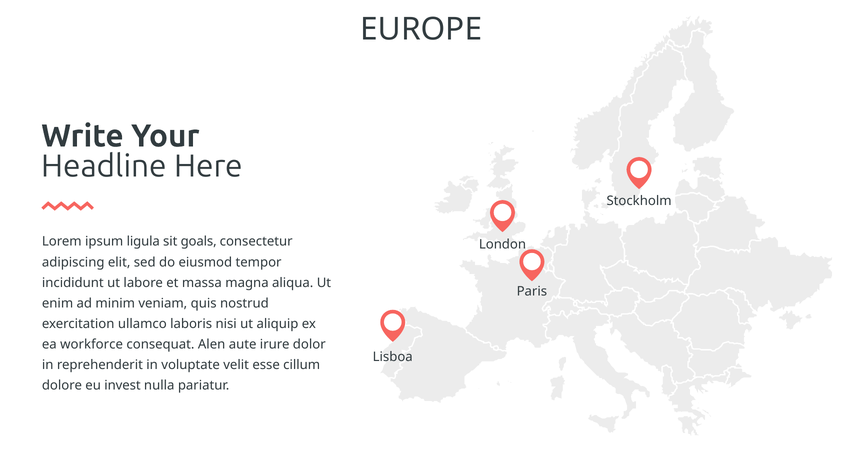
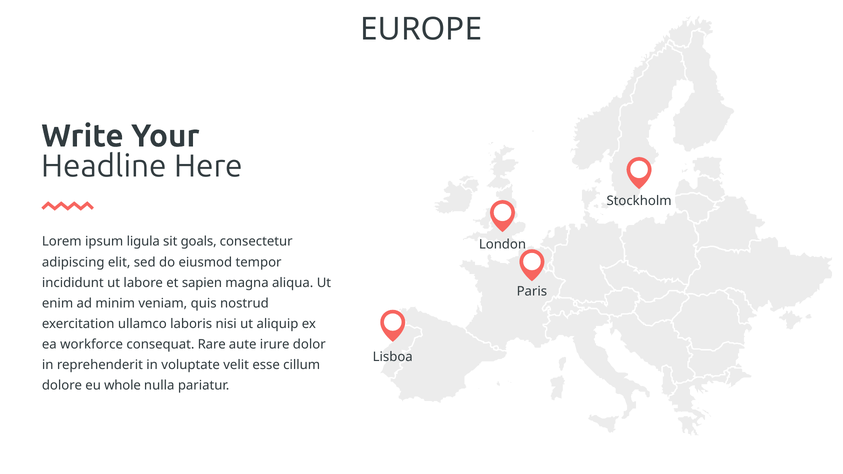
massa: massa -> sapien (202, 283)
Alen: Alen -> Rare (212, 344)
invest: invest -> whole (123, 386)
